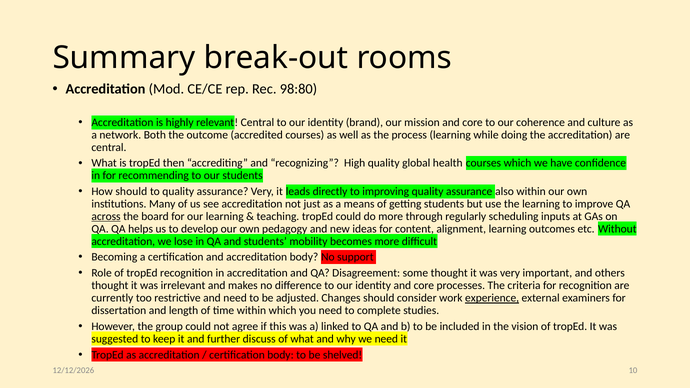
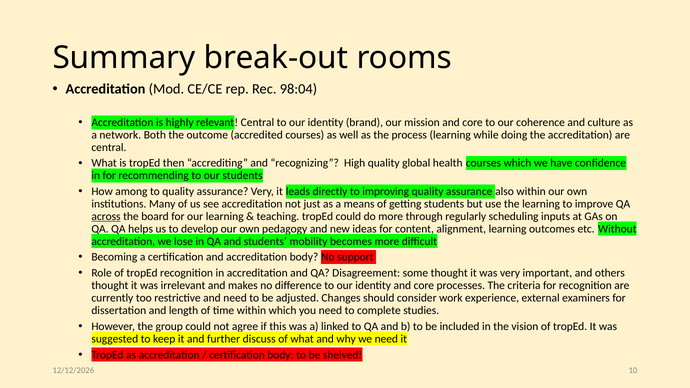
98:80: 98:80 -> 98:04 (298, 89)
How should: should -> among (131, 192)
experience underline: present -> none (492, 298)
